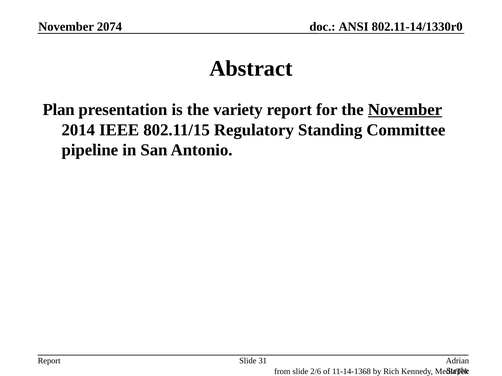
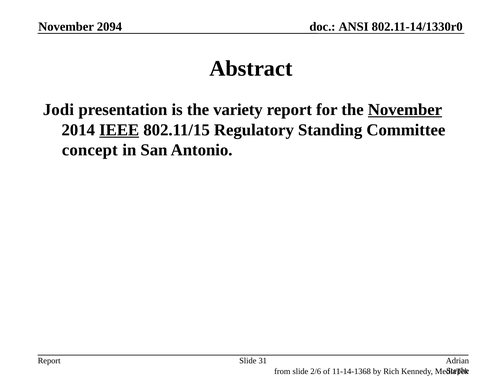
2074: 2074 -> 2094 (109, 27)
Plan: Plan -> Jodi (58, 110)
IEEE underline: none -> present (119, 130)
pipeline: pipeline -> concept (90, 150)
